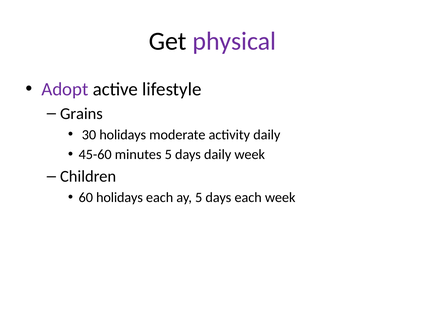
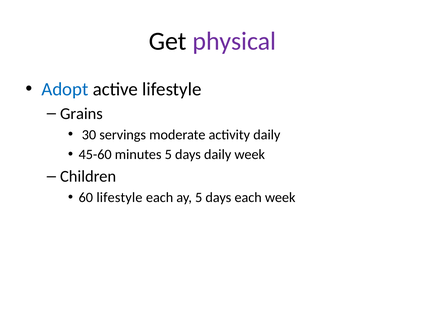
Adopt colour: purple -> blue (65, 89)
30 holidays: holidays -> servings (123, 135)
60 holidays: holidays -> lifestyle (119, 197)
